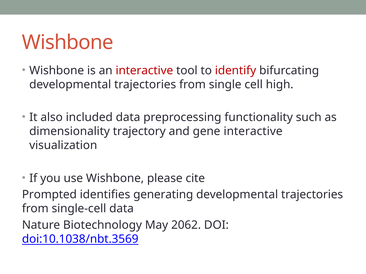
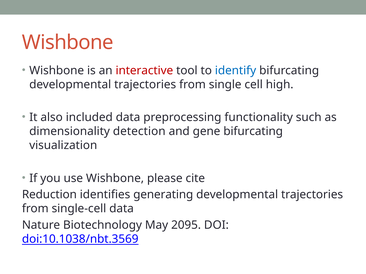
identify colour: red -> blue (236, 71)
trajectory: trajectory -> detection (139, 132)
gene interactive: interactive -> bifurcating (253, 132)
Prompted: Prompted -> Reduction (49, 195)
2062: 2062 -> 2095 (186, 225)
